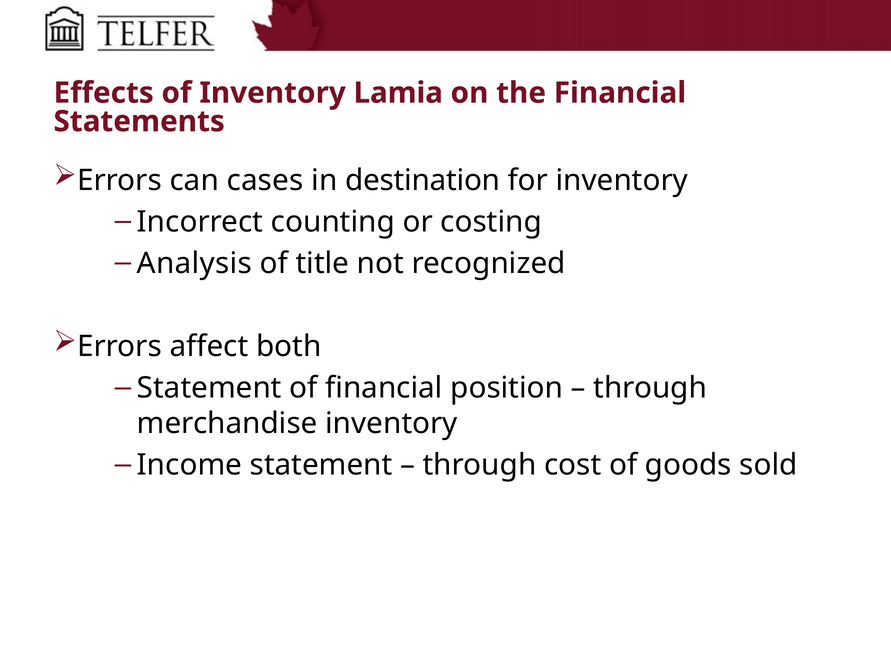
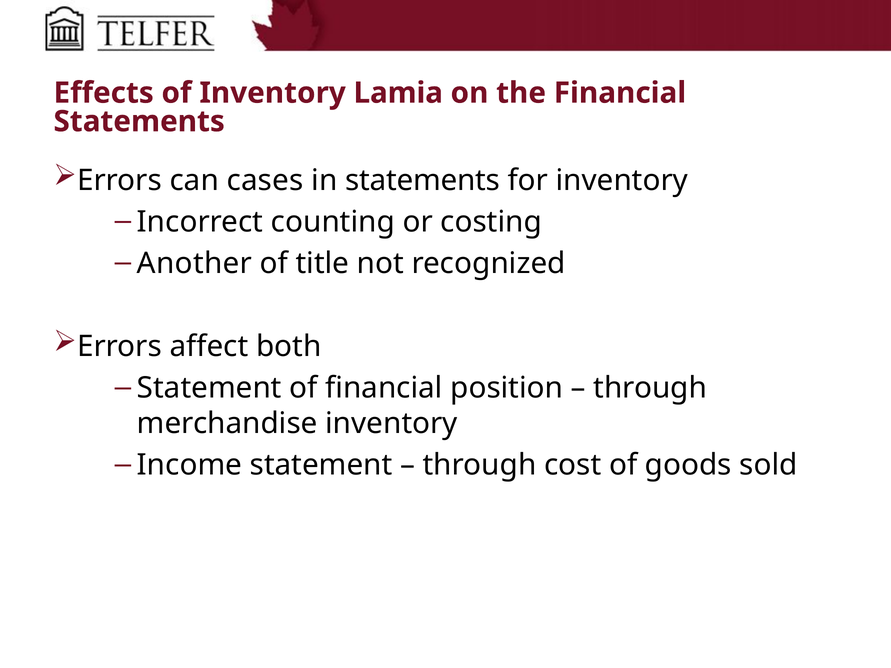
in destination: destination -> statements (423, 180)
Analysis: Analysis -> Another (194, 263)
